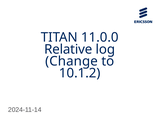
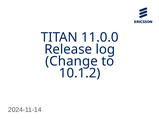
Relative: Relative -> Release (68, 49)
